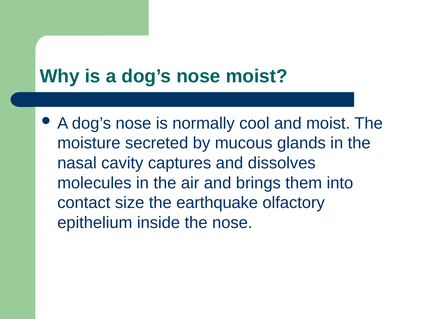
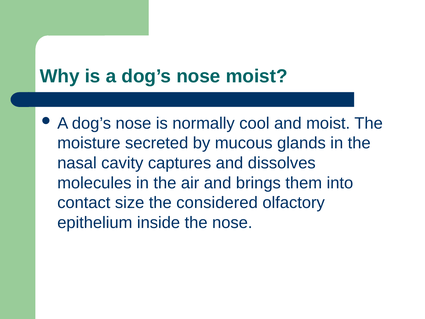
earthquake: earthquake -> considered (217, 203)
